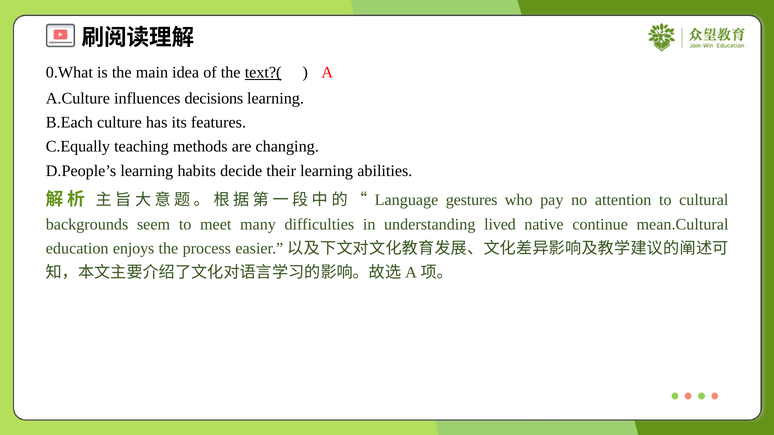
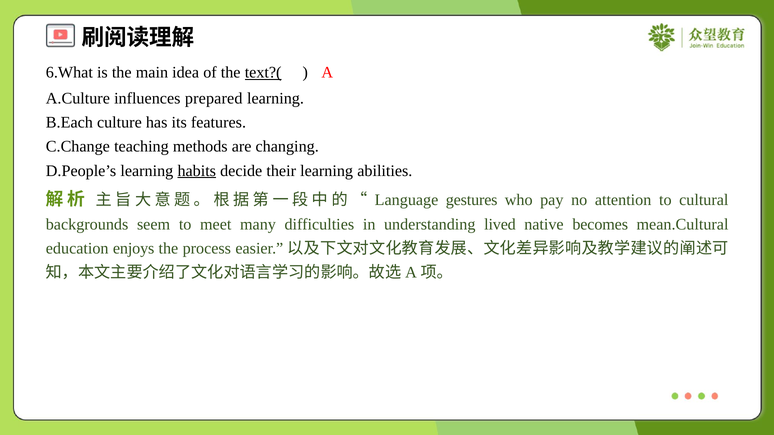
0.What: 0.What -> 6.What (69, 72)
decisions: decisions -> prepared (214, 98)
C.Equally: C.Equally -> C.Change (78, 147)
habits underline: none -> present (197, 171)
continue: continue -> becomes (600, 224)
